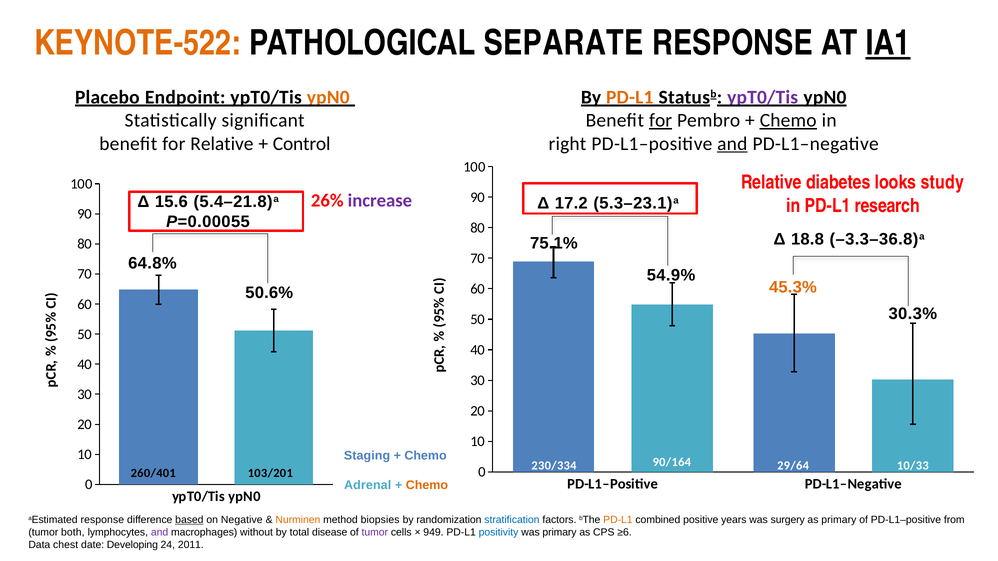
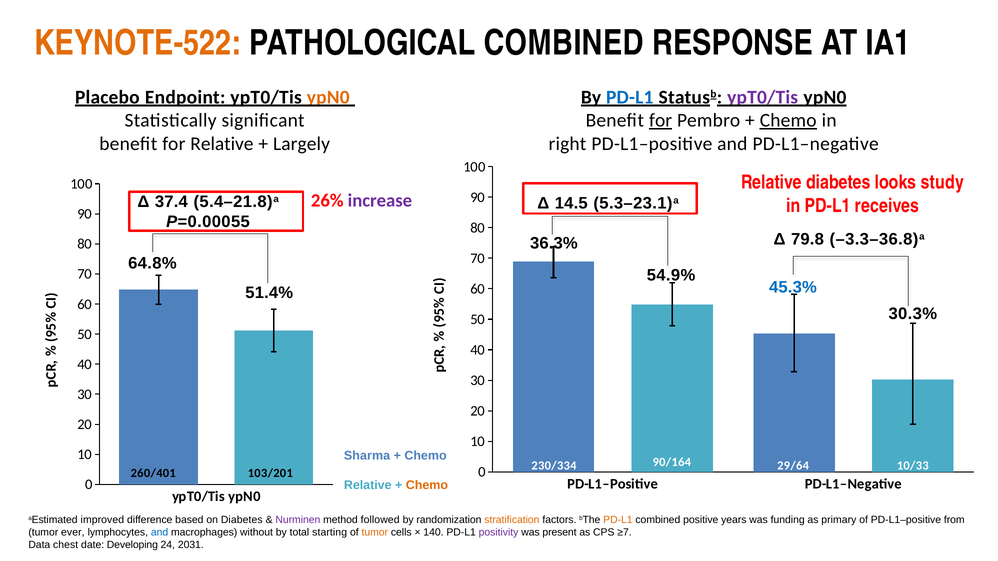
PATHOLOGICAL SEPARATE: SEPARATE -> COMBINED (564, 43)
IA1 underline: present -> none (888, 43)
PD-L1 colour: orange -> blue (630, 97)
Control: Control -> Largely (302, 144)
and underline: present -> none (732, 144)
15.6: 15.6 -> 37.4 (171, 202)
17.2: 17.2 -> 14.5 (571, 203)
research: research -> receives (887, 206)
18.8: 18.8 -> 79.8 (807, 239)
75.1%: 75.1% -> 36.3% (554, 243)
45.3% colour: orange -> blue (793, 287)
50.6%: 50.6% -> 51.4% (269, 293)
Staging: Staging -> Sharma (367, 456)
Adrenal: Adrenal -> Relative (368, 485)
aEstimated response: response -> improved (102, 520)
based underline: present -> none (189, 520)
on Negative: Negative -> Diabetes (242, 520)
Nurminen colour: orange -> purple (298, 520)
biopsies: biopsies -> followed (380, 520)
stratification colour: blue -> orange (512, 520)
surgery: surgery -> funding (788, 520)
both: both -> ever (73, 533)
and colour: purple -> blue (160, 533)
disease: disease -> starting (330, 533)
tumor colour: purple -> orange (375, 533)
949: 949 -> 140 (433, 533)
positivity colour: blue -> purple (499, 533)
was primary: primary -> present (560, 533)
≥6: ≥6 -> ≥7 (625, 533)
2011: 2011 -> 2031 (191, 545)
